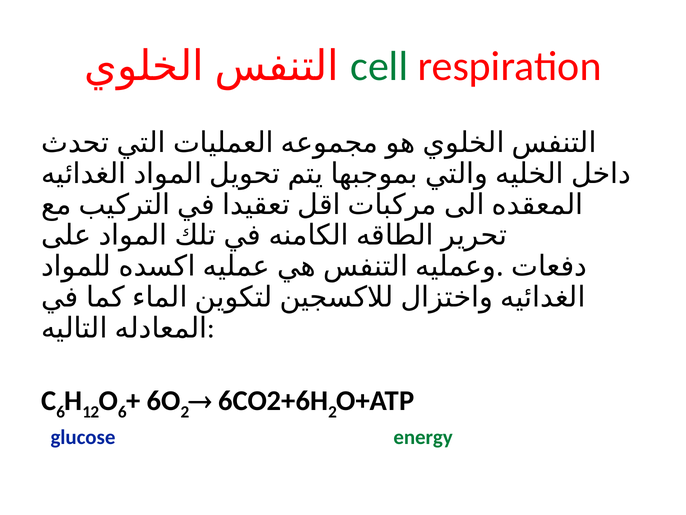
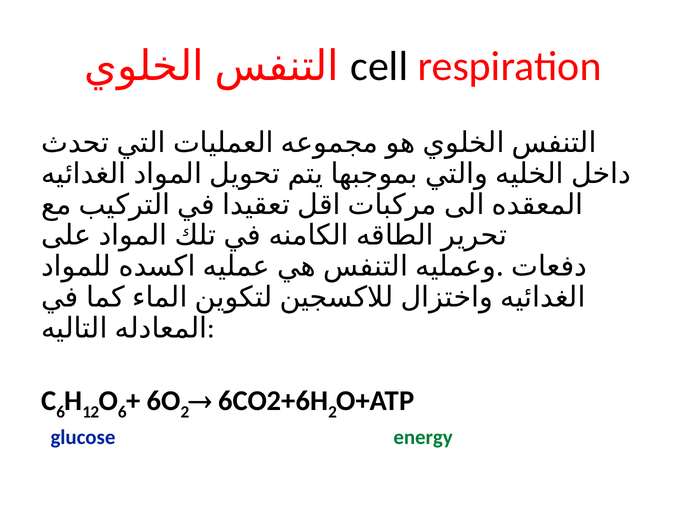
cell colour: green -> black (379, 66)
